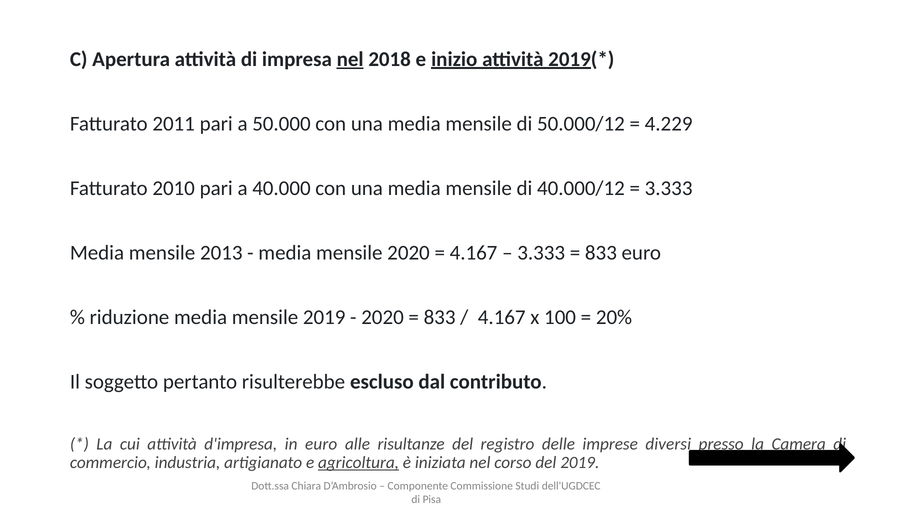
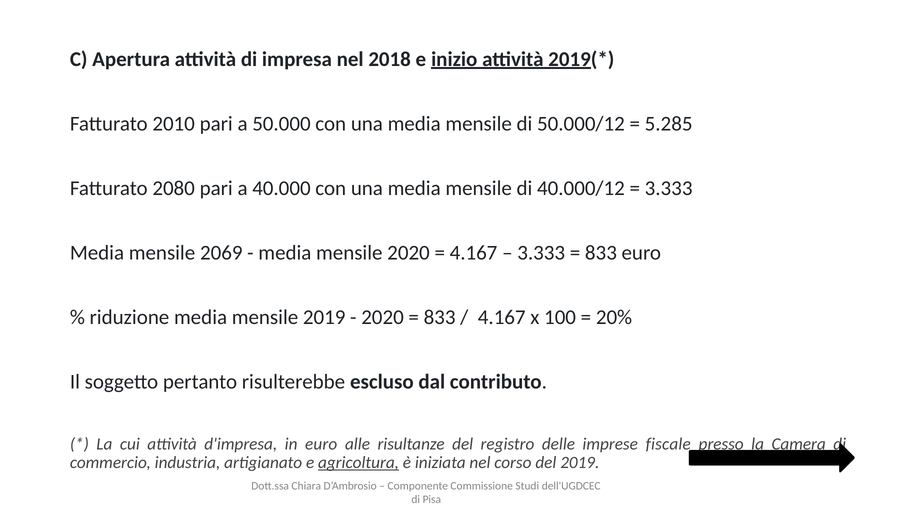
nel underline: present -> none (350, 59)
2011: 2011 -> 2010 (174, 124)
4.229: 4.229 -> 5.285 (669, 124)
2010: 2010 -> 2080 (174, 188)
2013: 2013 -> 2069 (221, 252)
diversi: diversi -> fiscale (668, 444)
